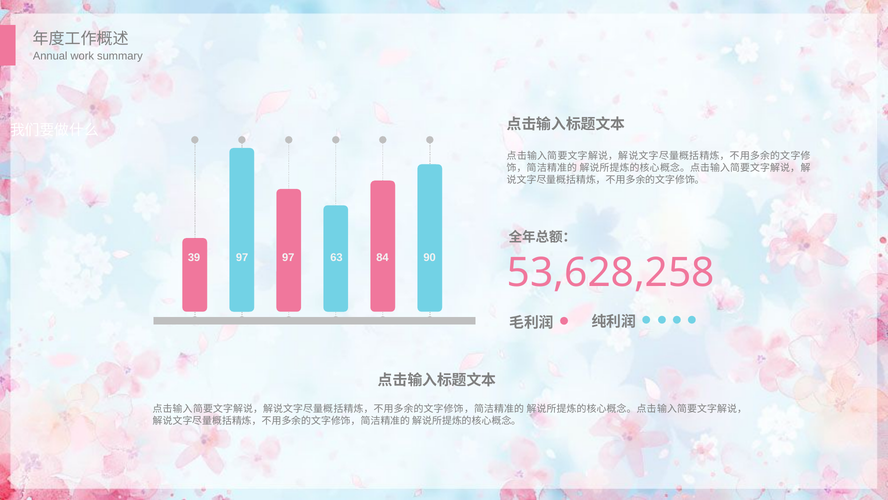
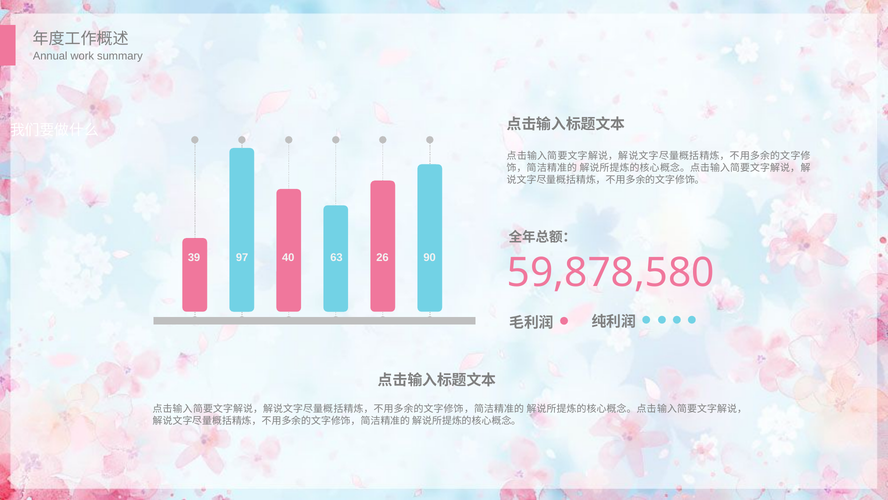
97 97: 97 -> 40 (288, 258)
84: 84 -> 26 (383, 258)
53,628,258: 53,628,258 -> 59,878,580 (611, 273)
